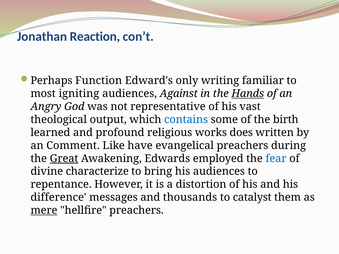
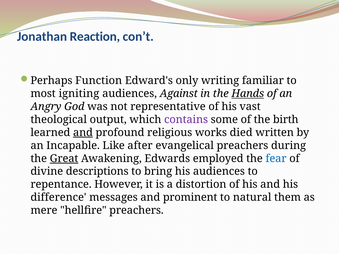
contains colour: blue -> purple (186, 120)
and underline: none -> present (83, 133)
does: does -> died (241, 133)
Comment: Comment -> Incapable (73, 146)
have: have -> after (140, 146)
characterize: characterize -> descriptions (97, 172)
thousands: thousands -> prominent (190, 198)
catalyst: catalyst -> natural (252, 198)
mere underline: present -> none (44, 211)
